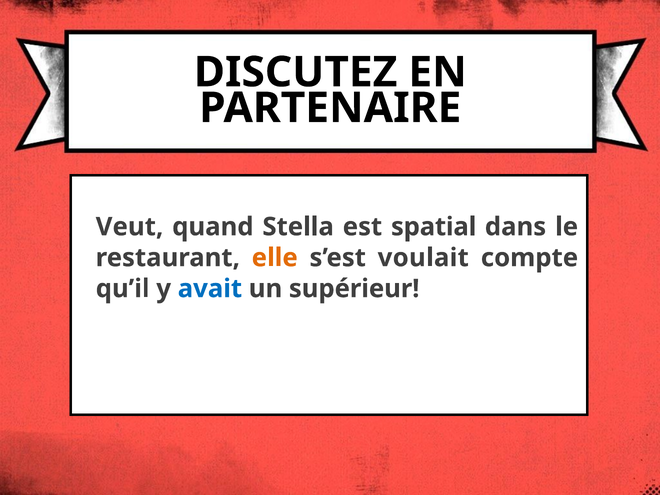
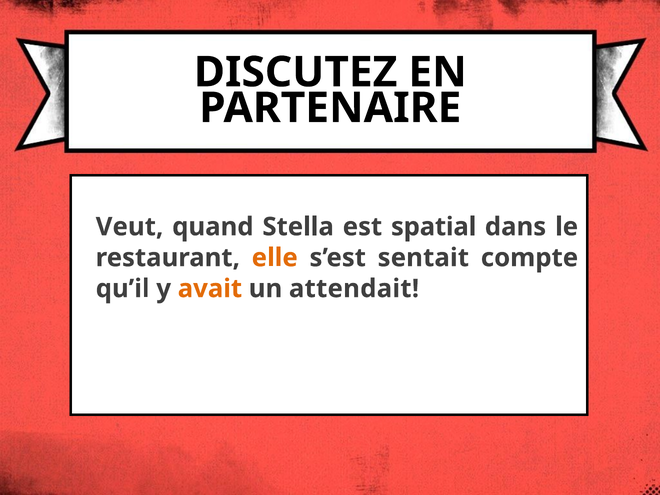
voulait: voulait -> sentait (423, 258)
avait colour: blue -> orange (210, 289)
supérieur: supérieur -> attendait (354, 289)
